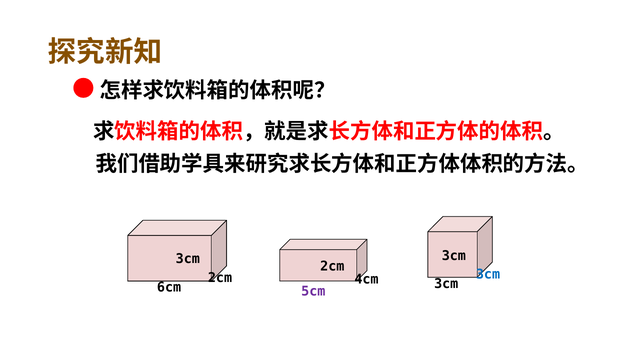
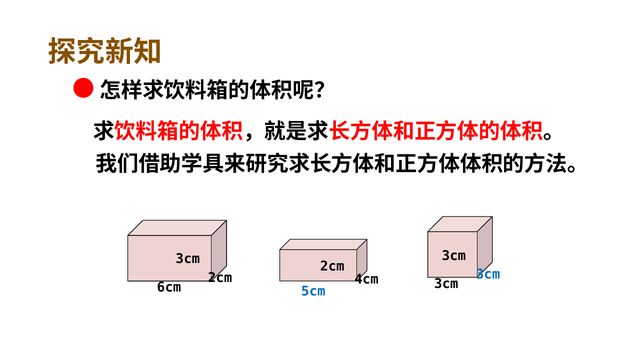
5cm colour: purple -> blue (313, 291)
